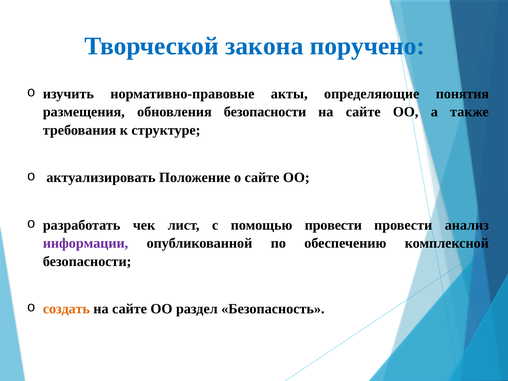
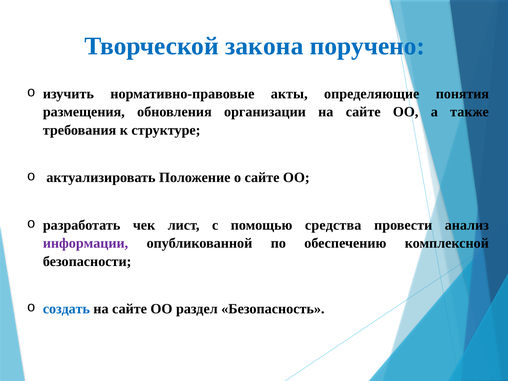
обновления безопасности: безопасности -> организации (265, 112)
помощью провести: провести -> средства (333, 225)
создать colour: orange -> blue (66, 309)
